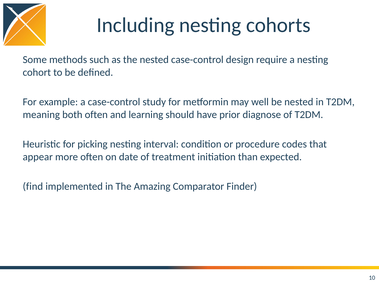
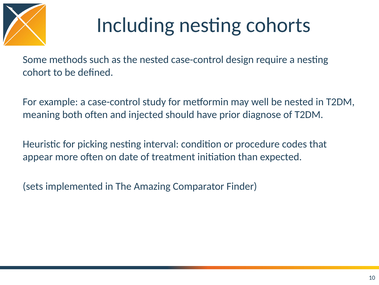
learning: learning -> injected (146, 114)
find: find -> sets (33, 186)
